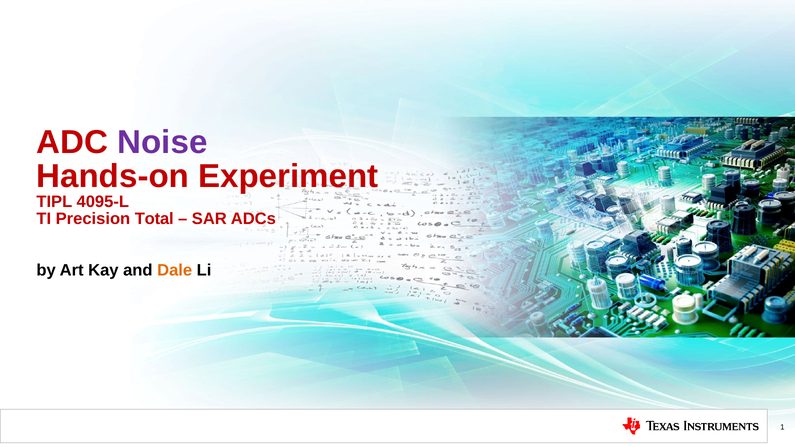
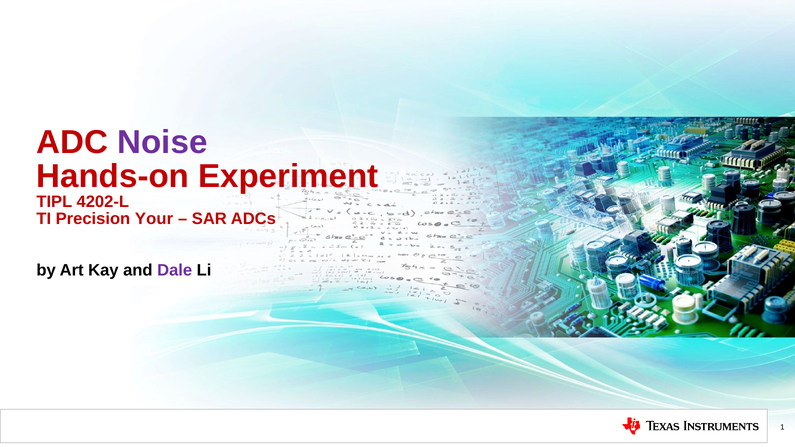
4095-L: 4095-L -> 4202-L (103, 202)
Total: Total -> Your (154, 219)
Dale colour: orange -> purple (175, 270)
